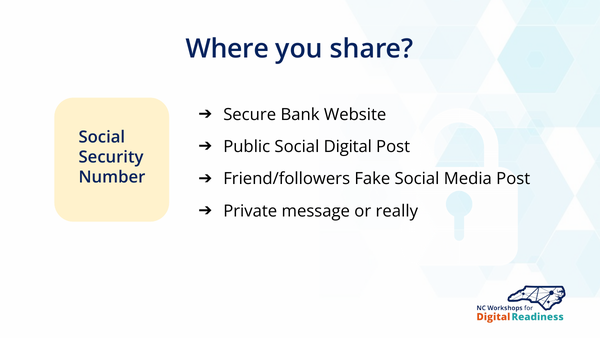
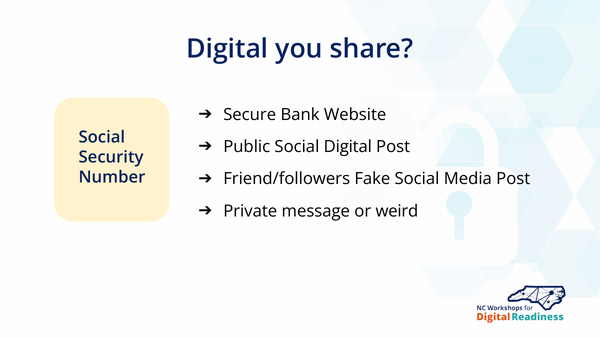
Where: Where -> Digital (227, 49)
really: really -> weird (397, 211)
